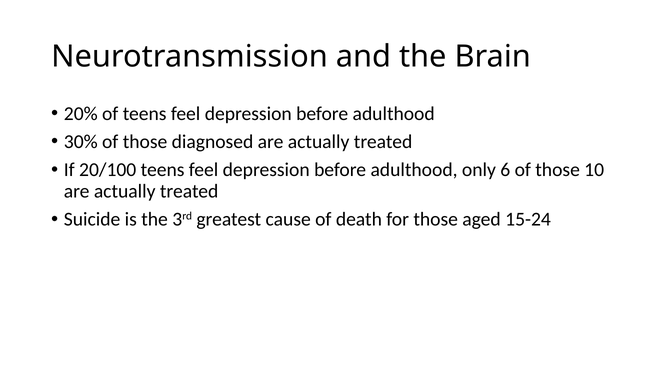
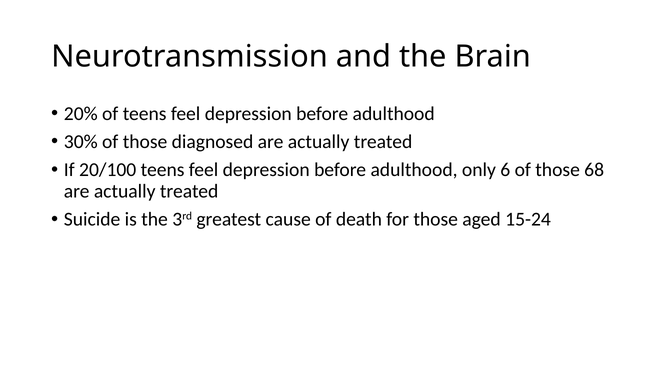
10: 10 -> 68 (594, 170)
